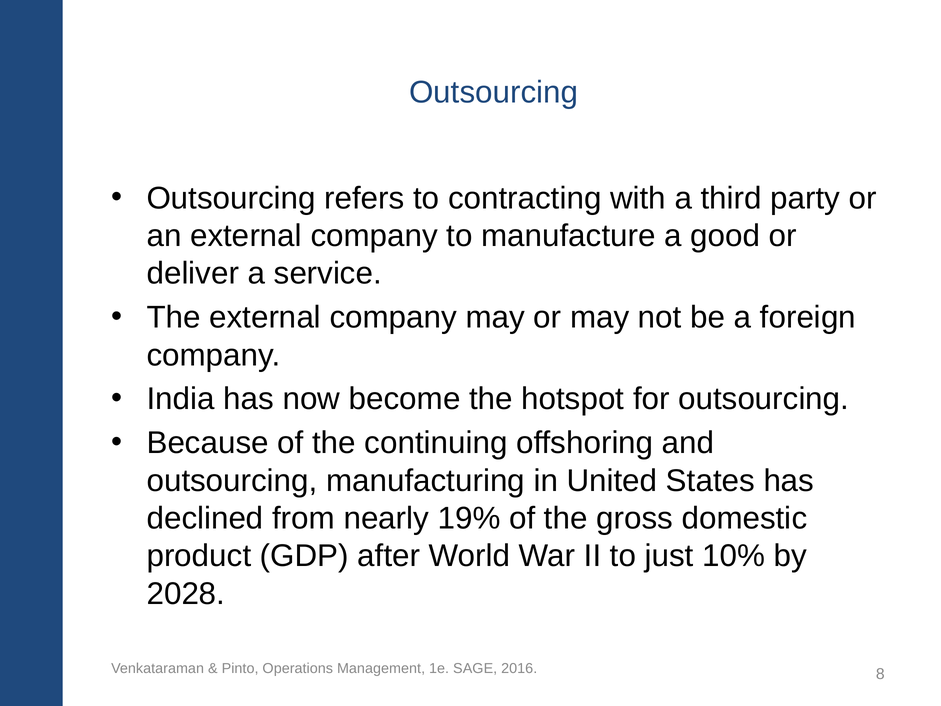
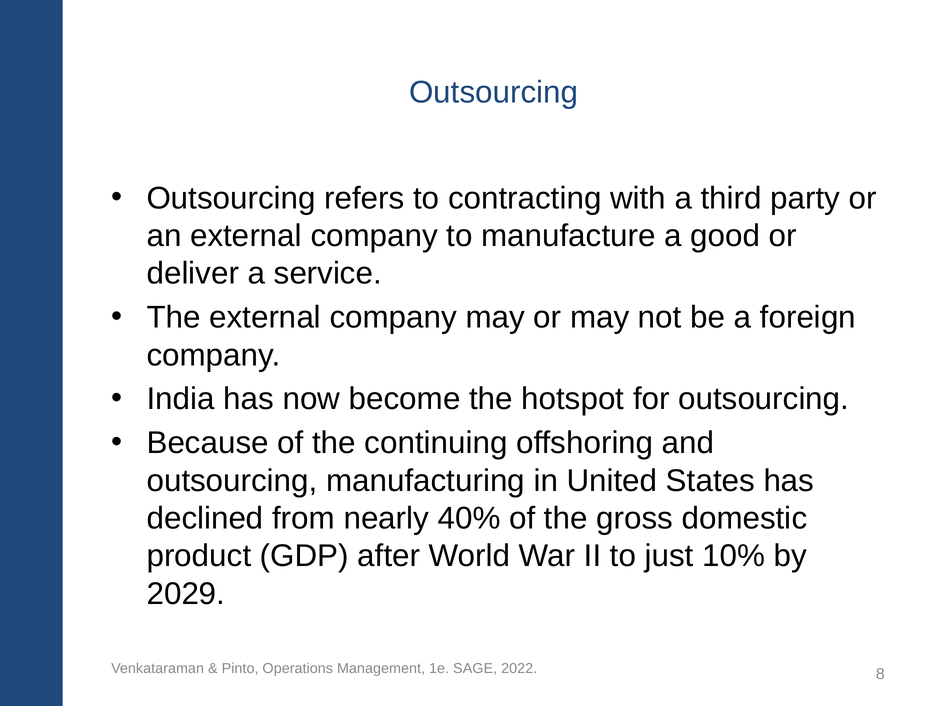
19%: 19% -> 40% (469, 518)
2028: 2028 -> 2029 (186, 593)
2016: 2016 -> 2022 (519, 668)
